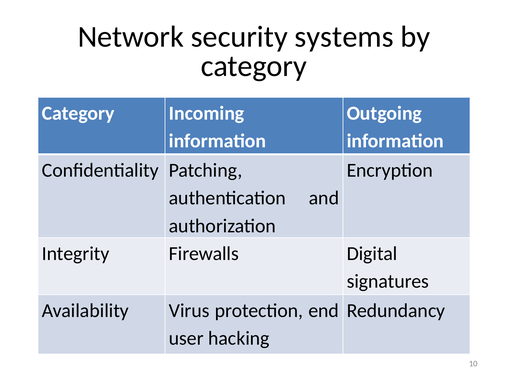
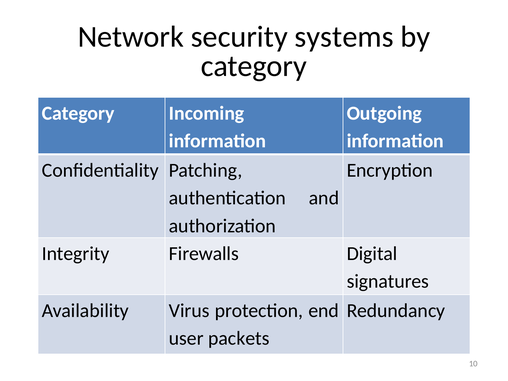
hacking: hacking -> packets (239, 338)
